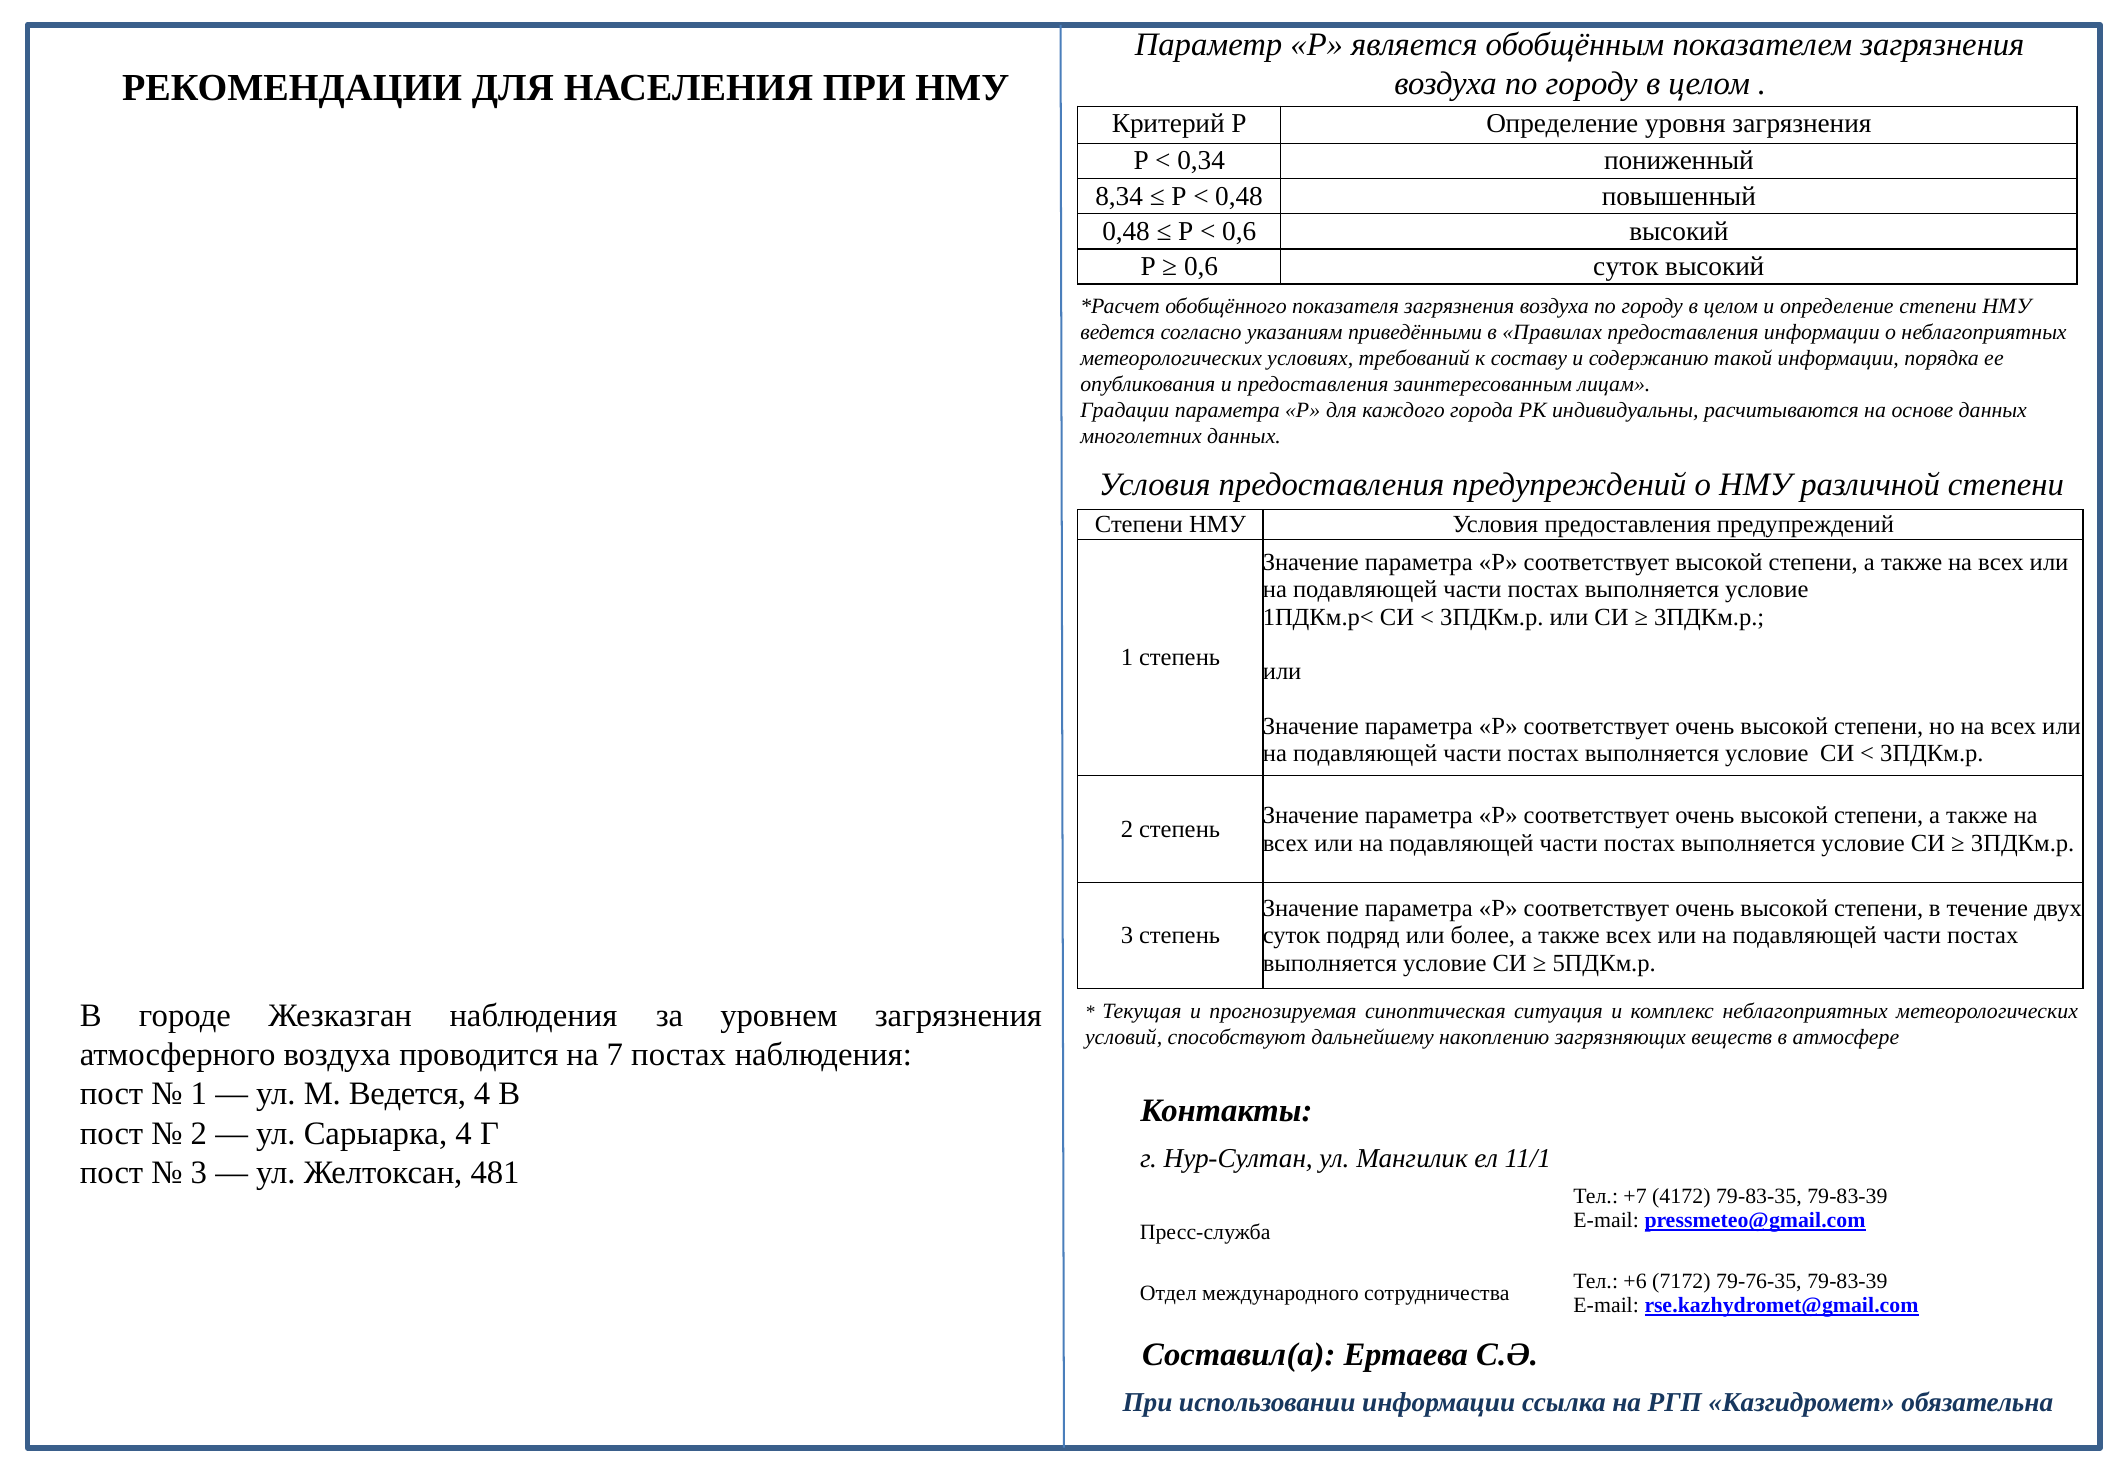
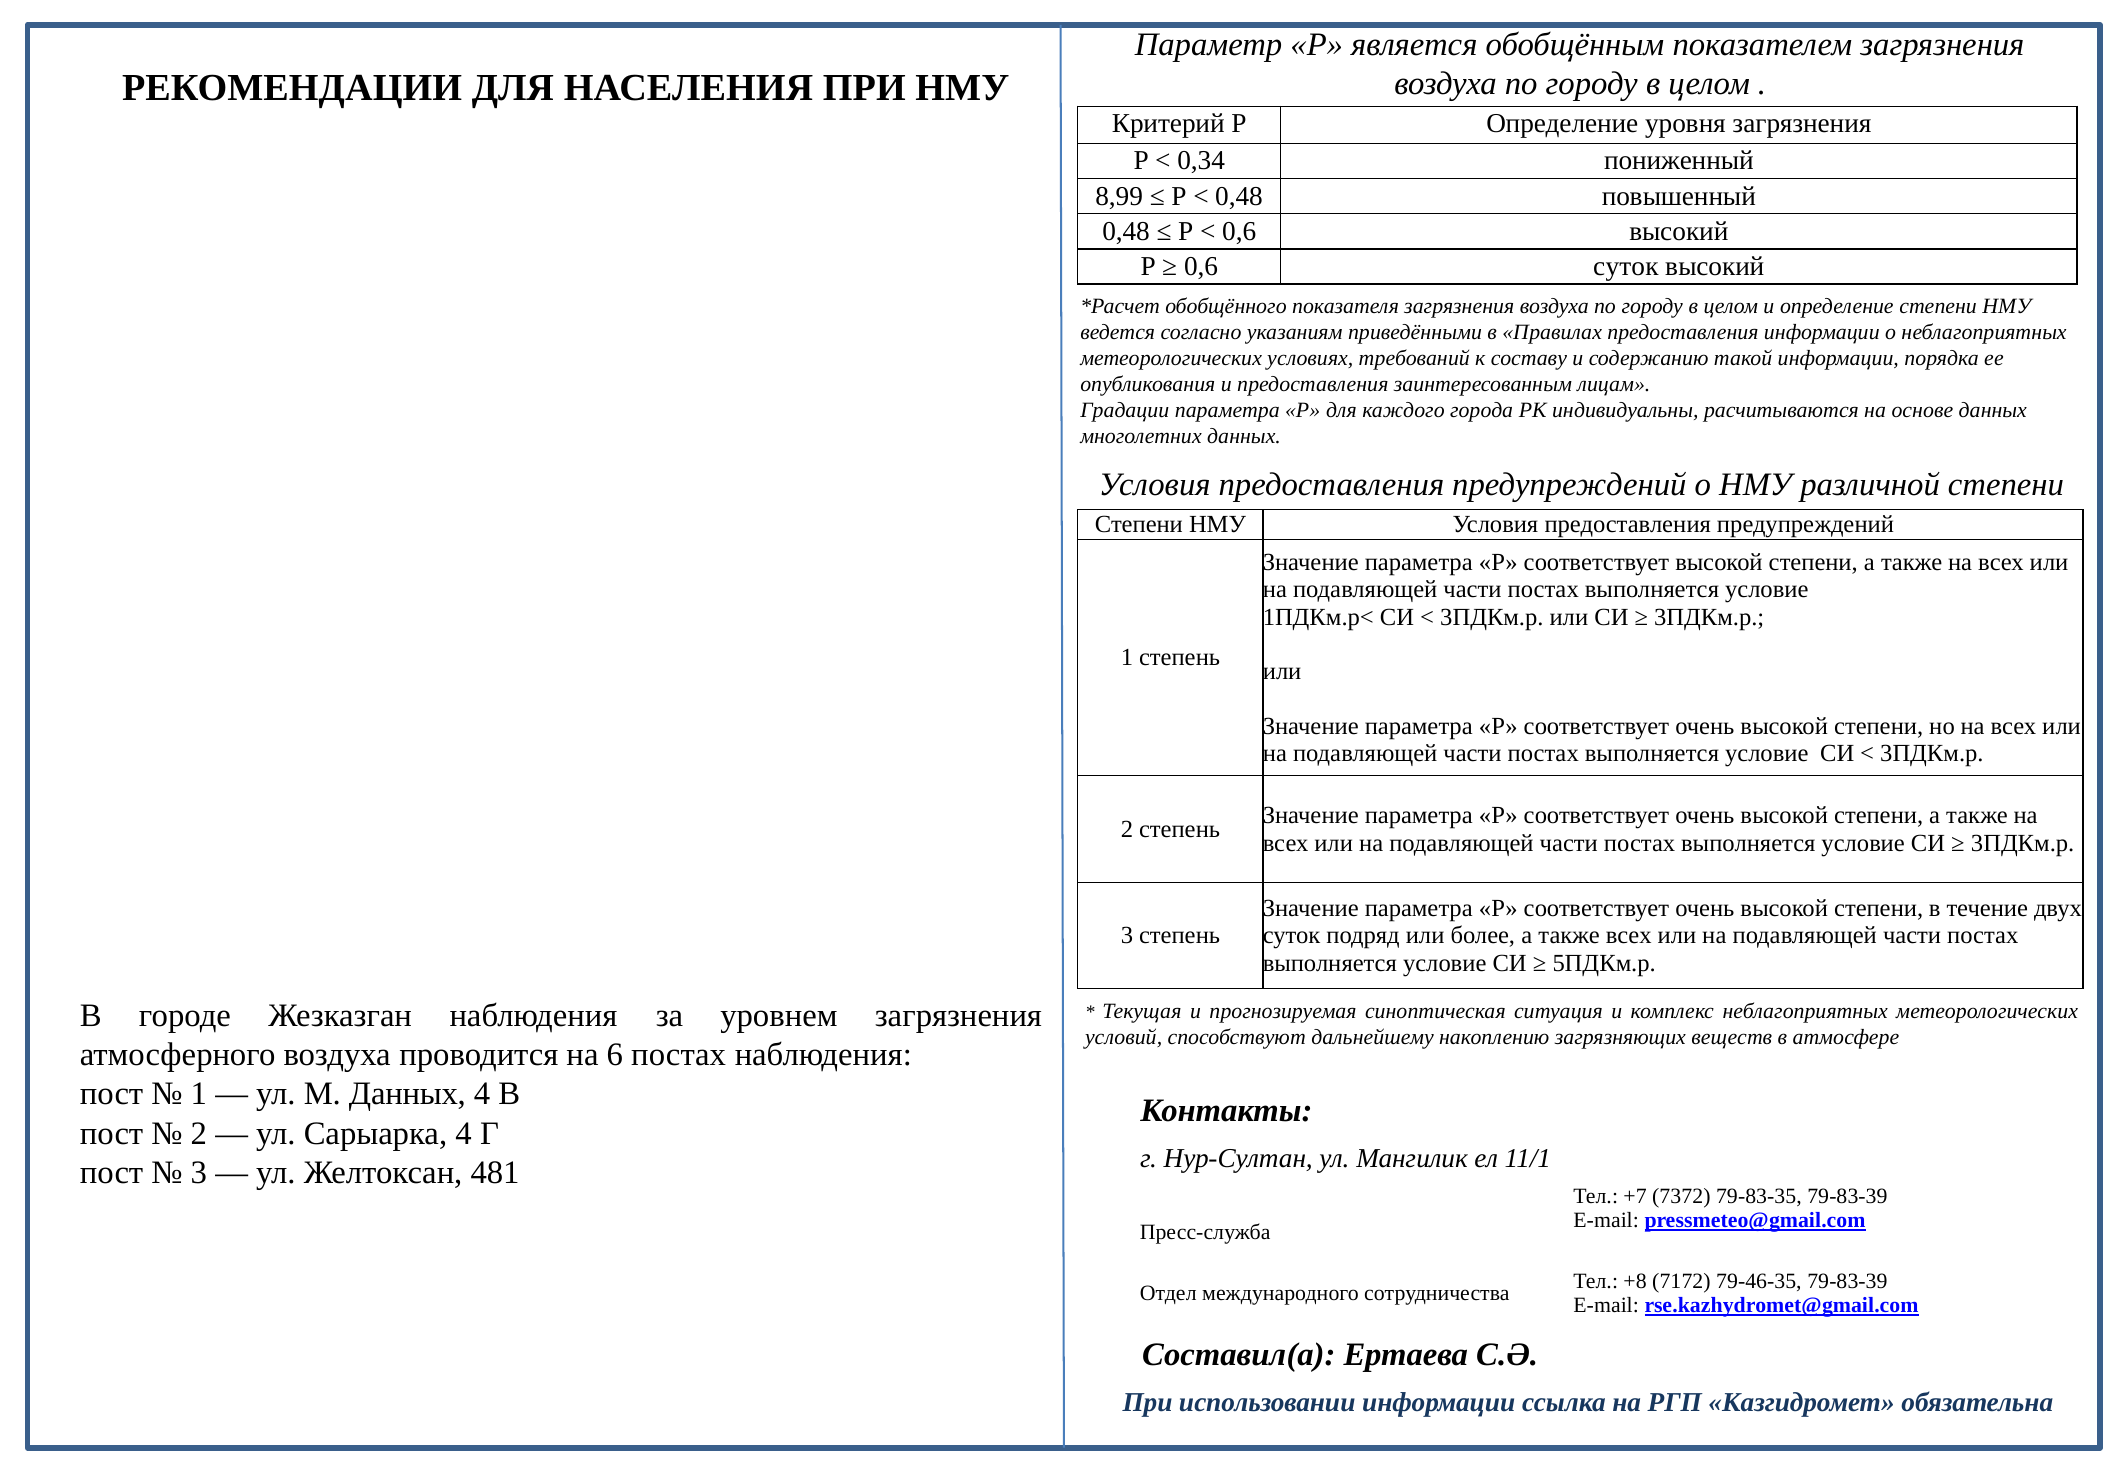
8,34: 8,34 -> 8,99 (1119, 196)
7: 7 -> 6 (615, 1055)
М Ведется: Ведется -> Данных (407, 1094)
4172: 4172 -> 7372 (1681, 1196)
+6: +6 -> +8 (1635, 1281)
79-76-35: 79-76-35 -> 79-46-35 (1759, 1281)
